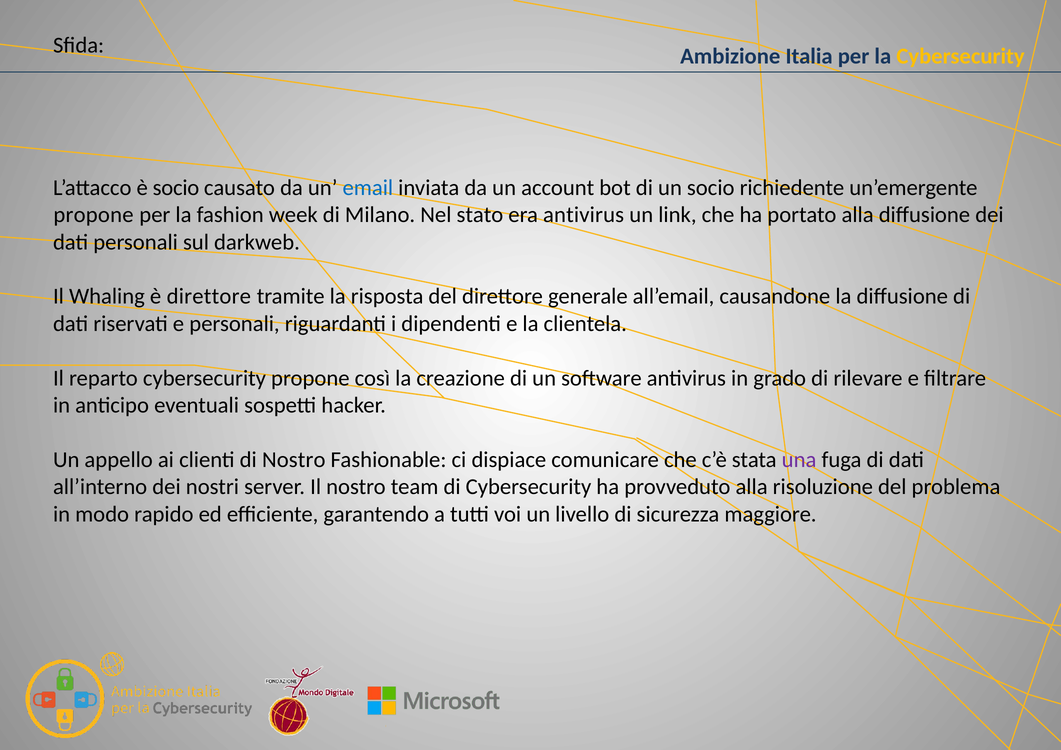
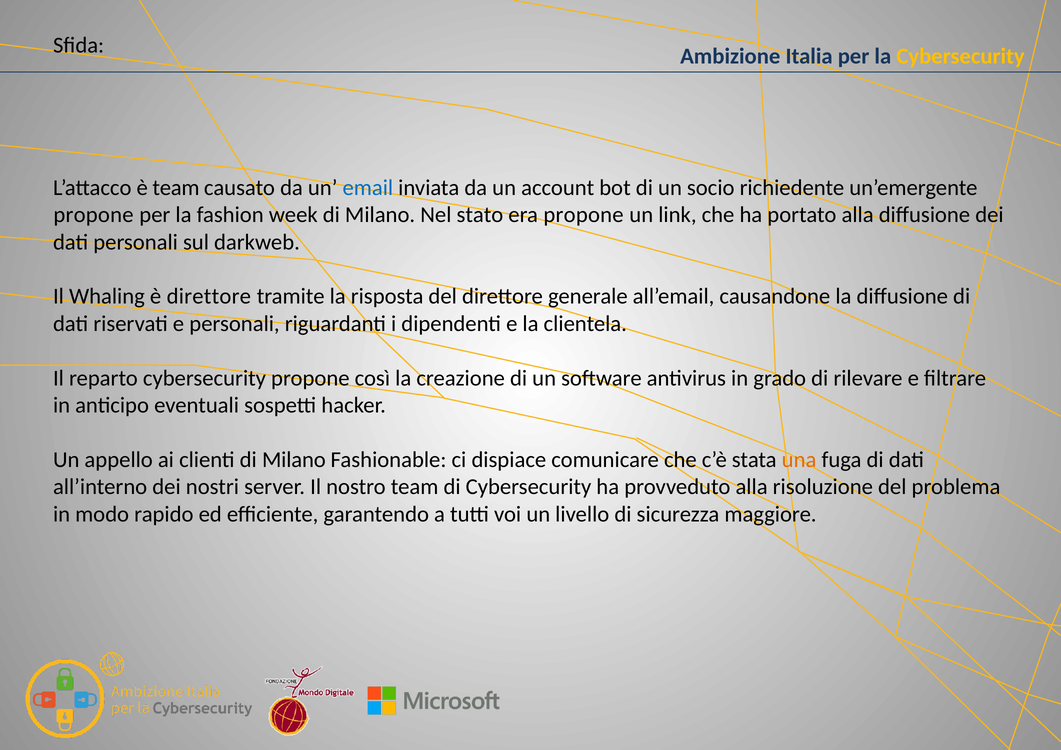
è socio: socio -> team (176, 188)
era antivirus: antivirus -> propone (584, 215)
clienti di Nostro: Nostro -> Milano (294, 460)
una colour: purple -> orange (799, 460)
